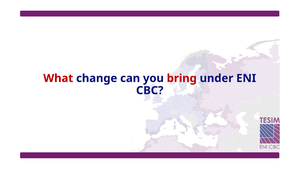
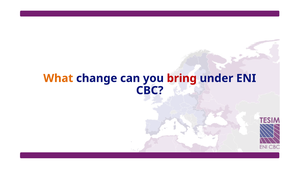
What colour: red -> orange (58, 78)
